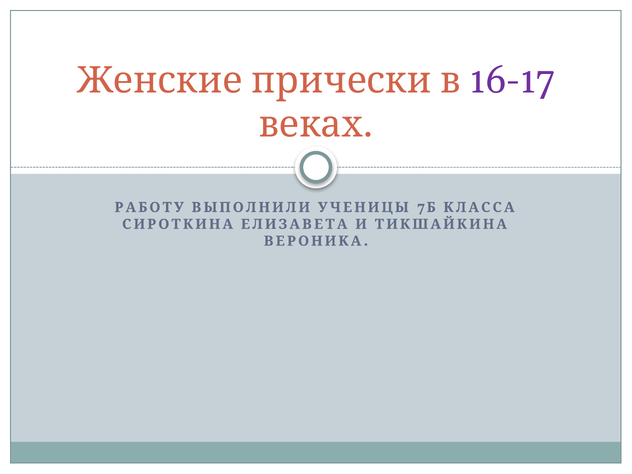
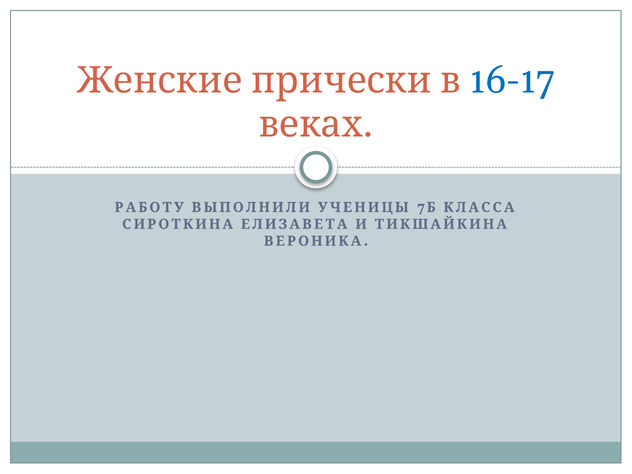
16-17 colour: purple -> blue (512, 81)
